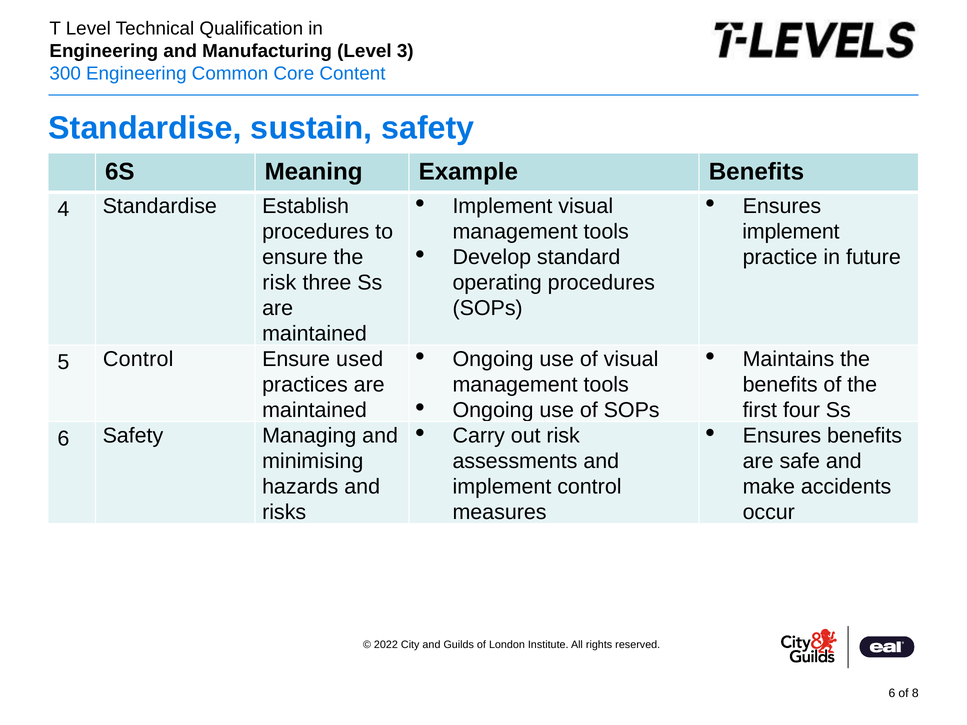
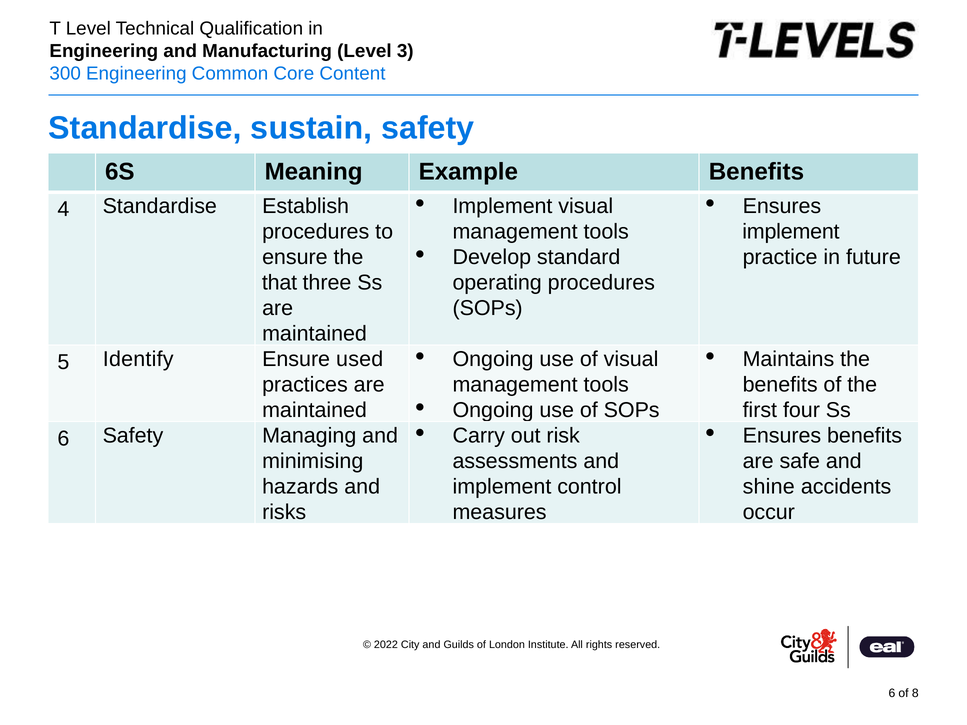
risk: risk -> that (280, 283)
5 Control: Control -> Identify (138, 359)
make: make -> shine (769, 487)
